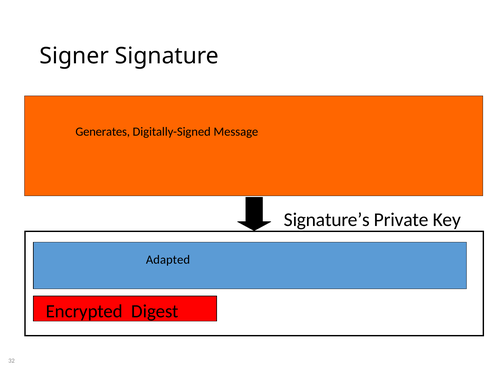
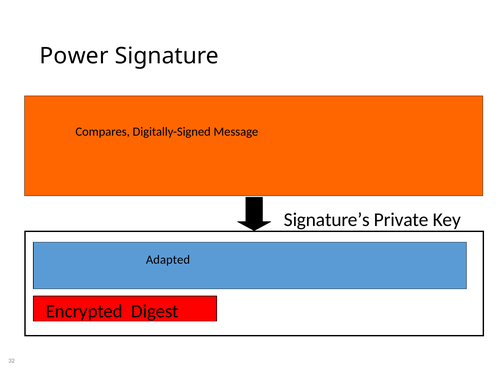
Signer: Signer -> Power (74, 56)
Generates: Generates -> Compares (103, 132)
